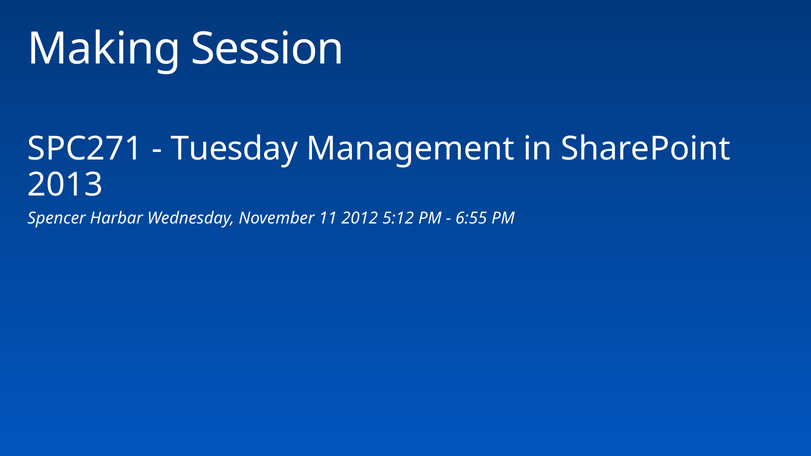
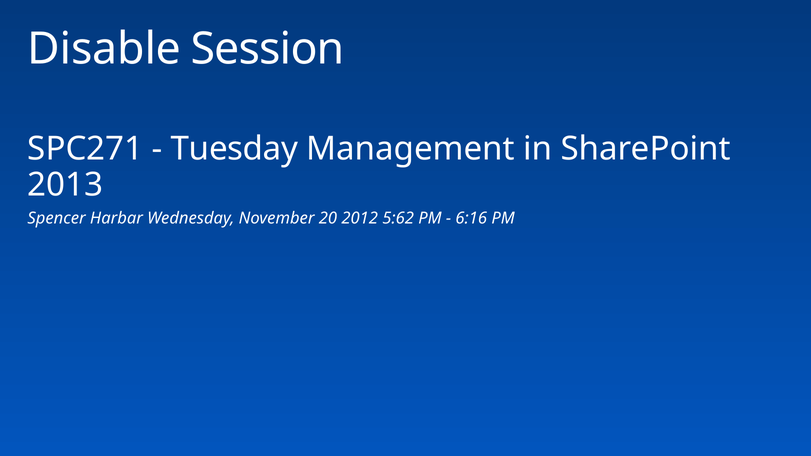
Making: Making -> Disable (104, 49)
11: 11 -> 20 (328, 218)
5:12: 5:12 -> 5:62 (398, 218)
6:55: 6:55 -> 6:16 (471, 218)
